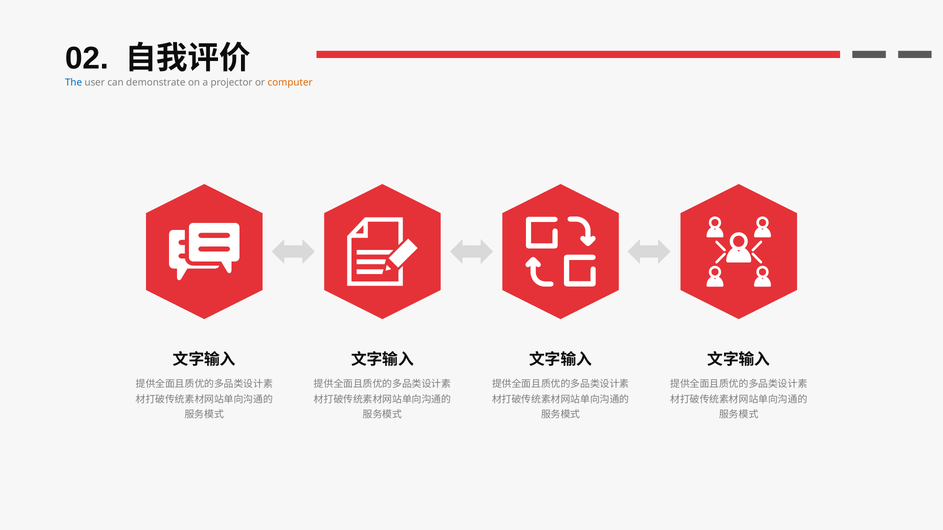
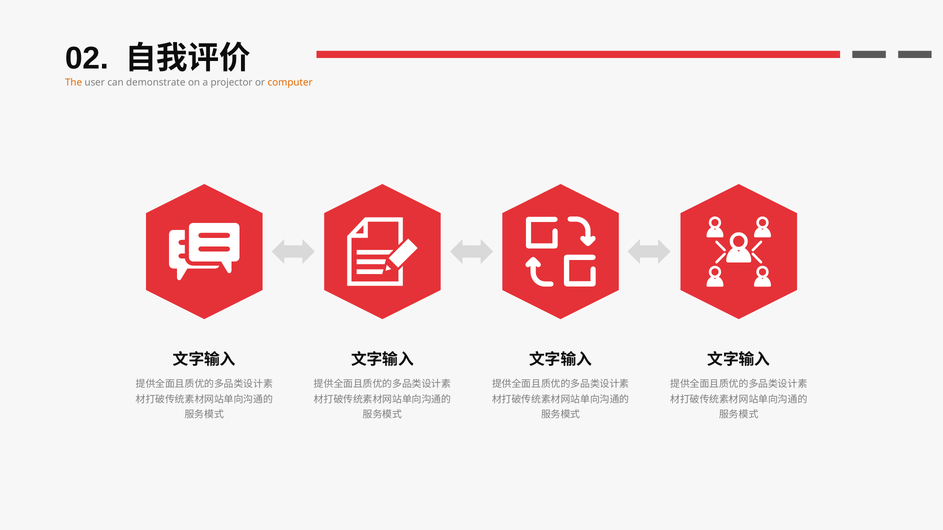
The colour: blue -> orange (74, 83)
